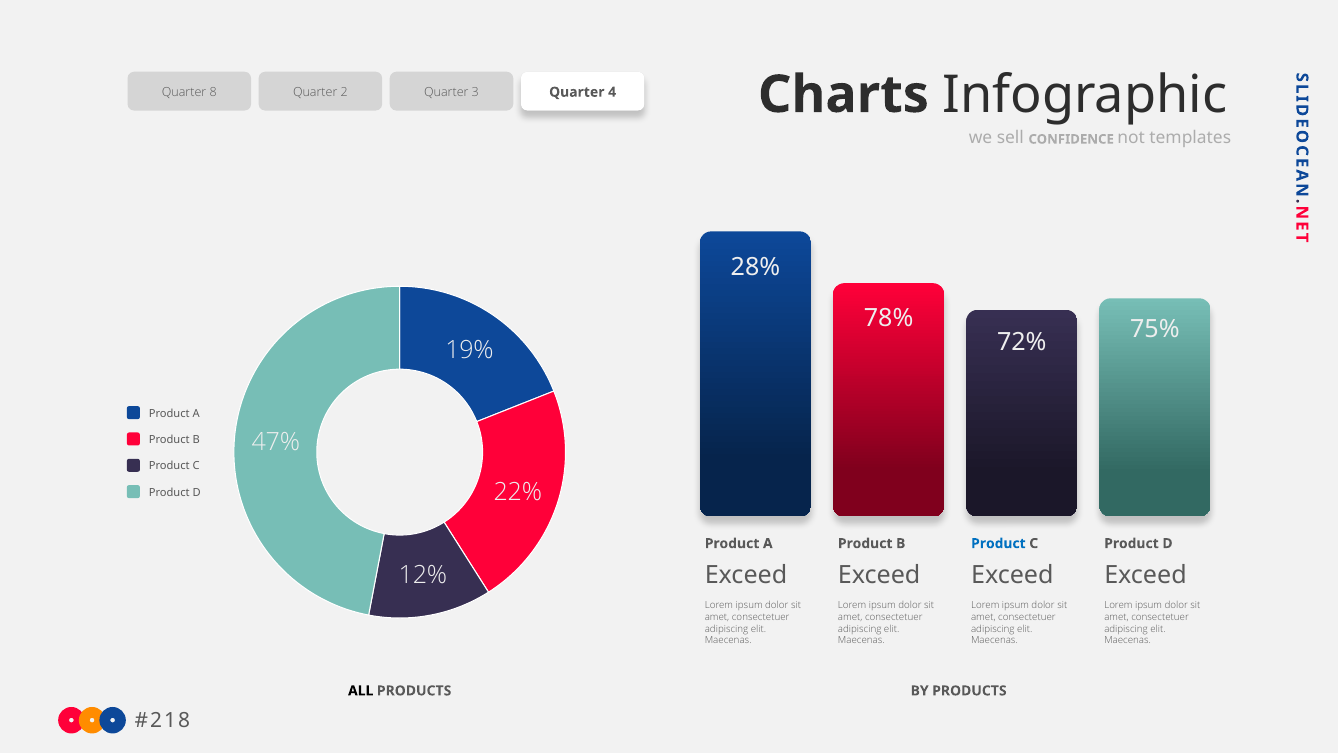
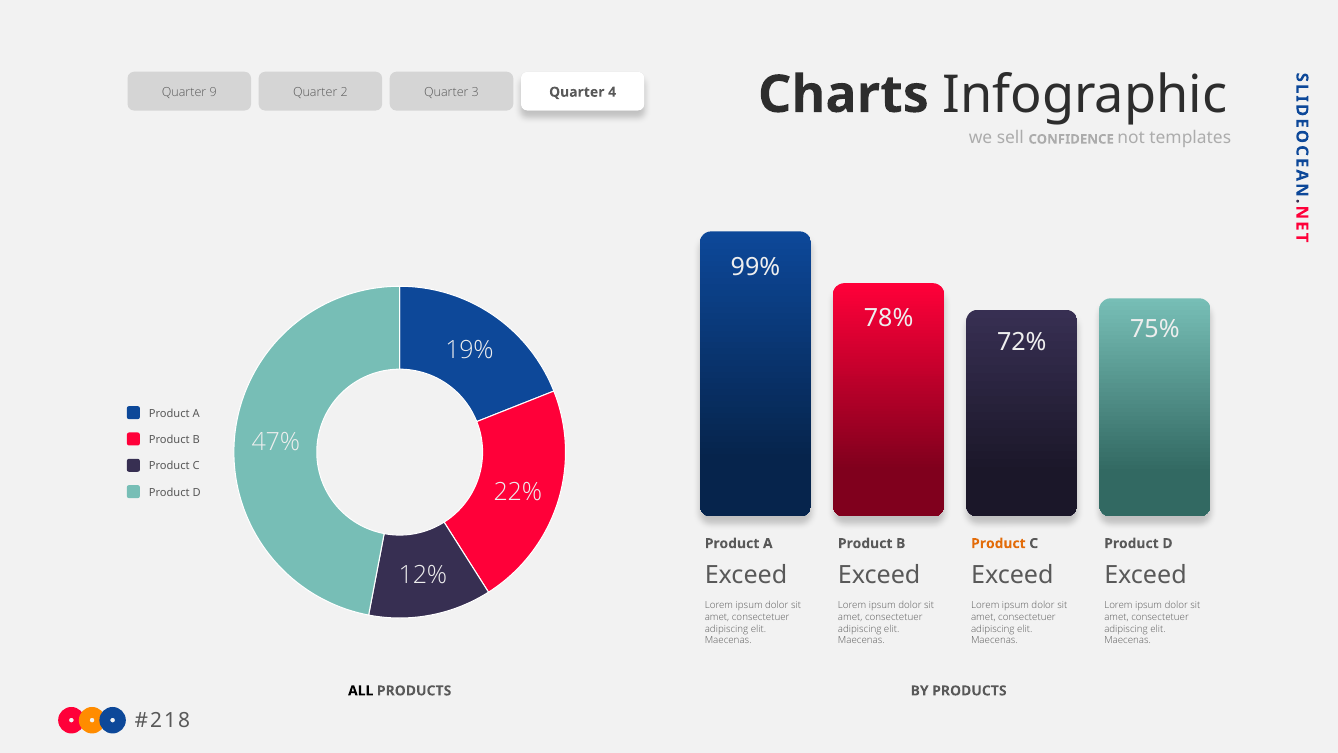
8: 8 -> 9 (213, 92)
28%: 28% -> 99% (755, 267)
Product colour: blue -> orange (998, 543)
